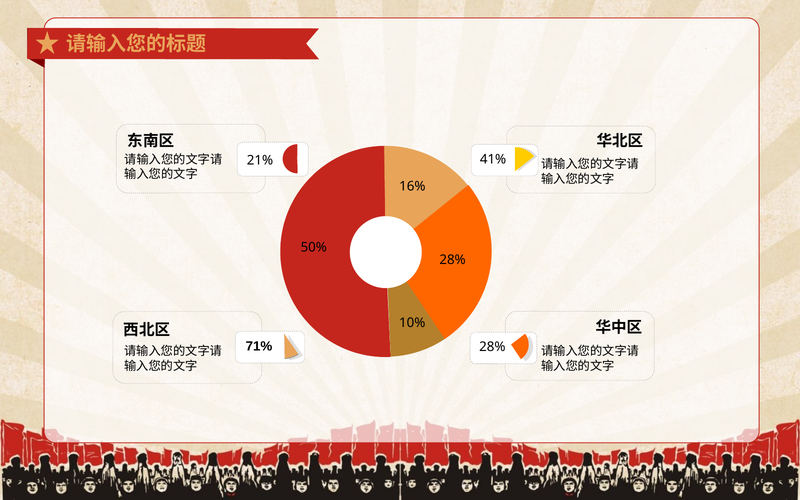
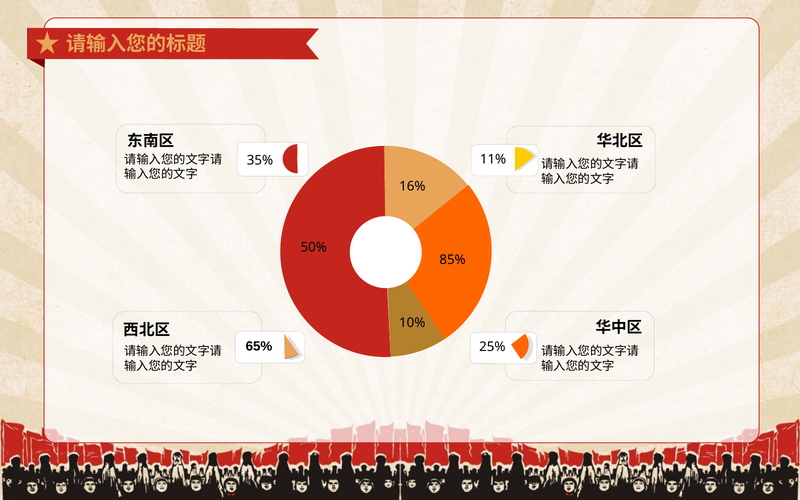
41%: 41% -> 11% (493, 160)
21%: 21% -> 35% (260, 160)
28%: 28% -> 85% (453, 260)
71%: 71% -> 65% (259, 347)
28%: 28% -> 25% (492, 347)
